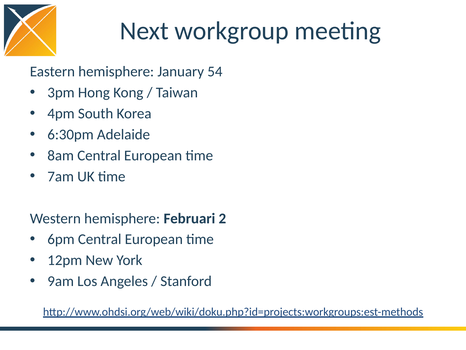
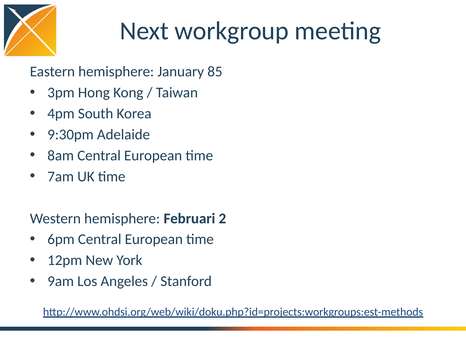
54: 54 -> 85 (215, 71)
6:30pm: 6:30pm -> 9:30pm (71, 134)
